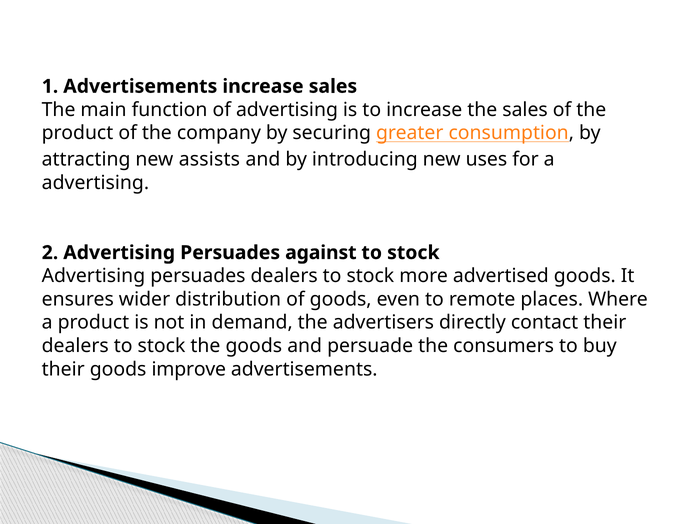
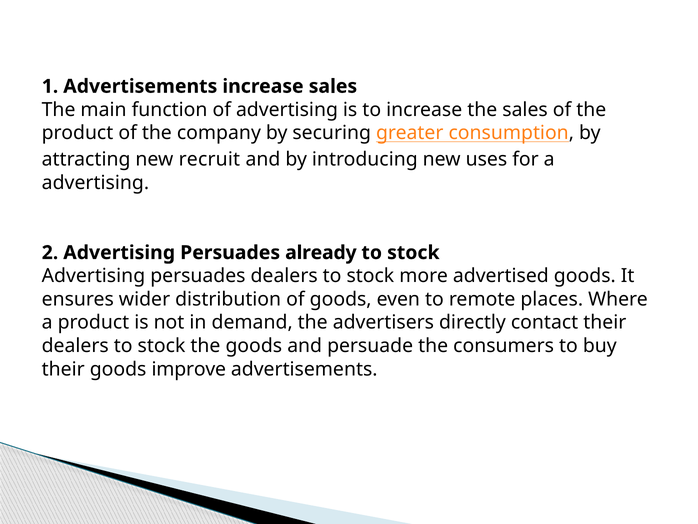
assists: assists -> recruit (209, 159)
against: against -> already (321, 252)
